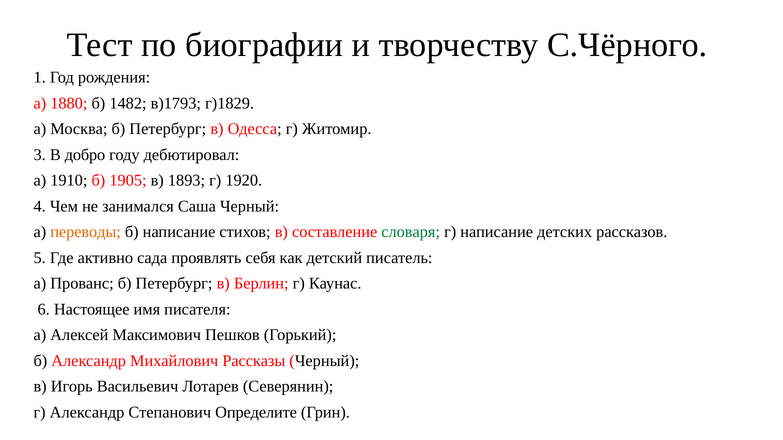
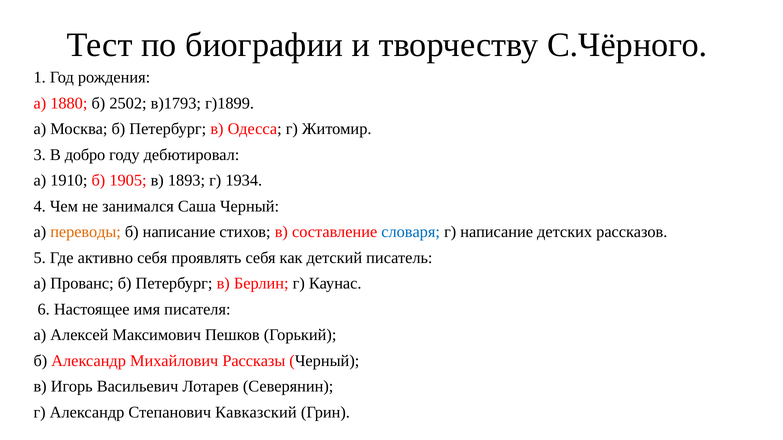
1482: 1482 -> 2502 (128, 103)
г)1829: г)1829 -> г)1899 (230, 103)
1920: 1920 -> 1934 (244, 181)
словаря colour: green -> blue (411, 232)
активно сада: сада -> себя (152, 258)
Определите: Определите -> Кавказский (256, 413)
